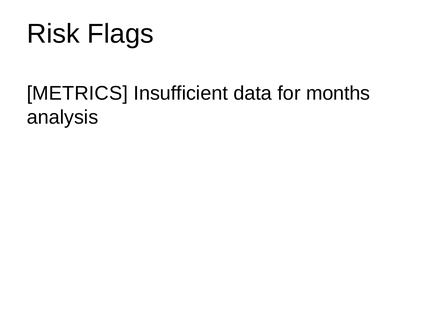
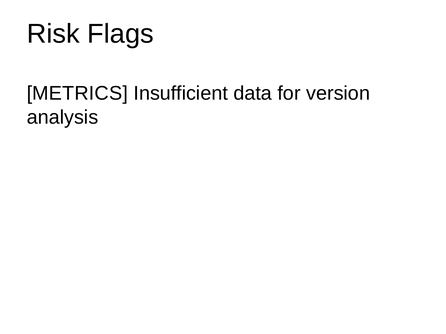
months: months -> version (338, 94)
